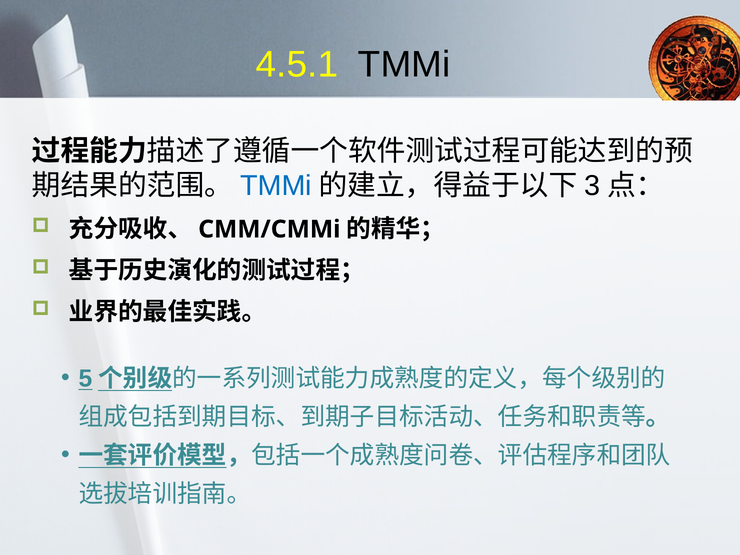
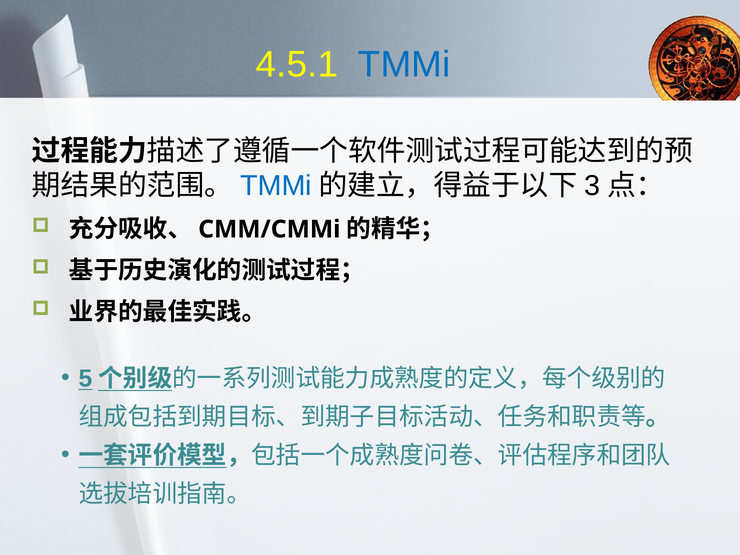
TMMi colour: black -> blue (404, 64)
